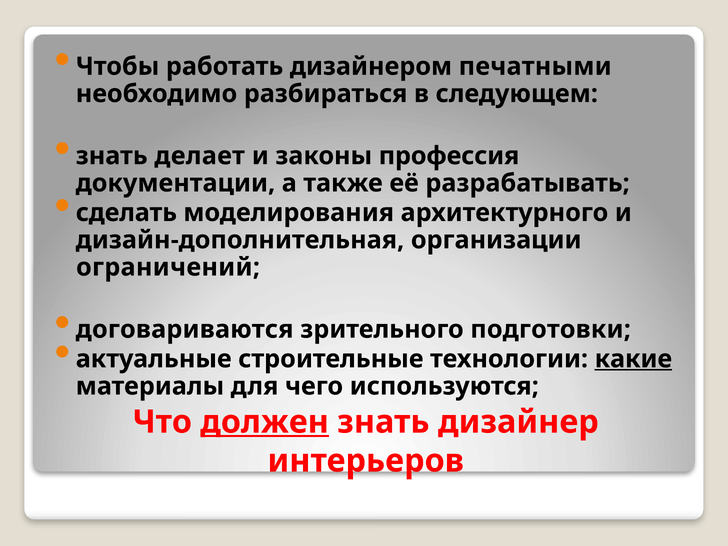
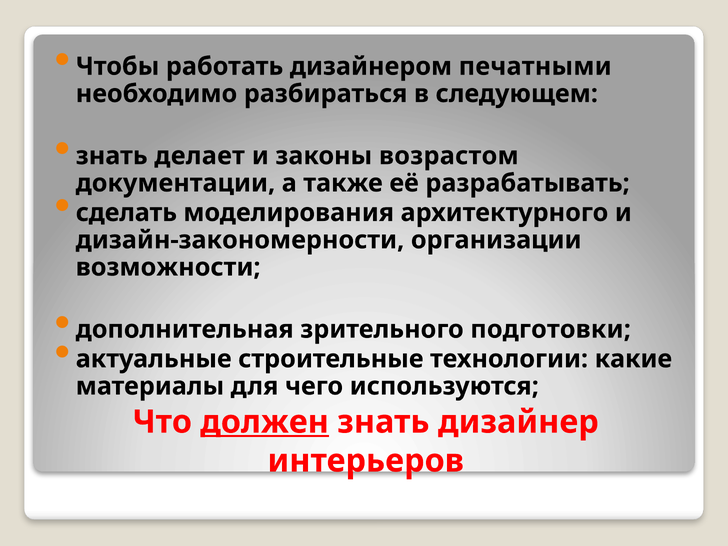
профессия: профессия -> возрастом (449, 156)
дизайн-дополнительная: дизайн-дополнительная -> дизайн-закономерности (240, 240)
ограничений: ограничений -> возможности (168, 267)
договариваются: договариваются -> дополнительная (185, 329)
какие underline: present -> none (633, 359)
